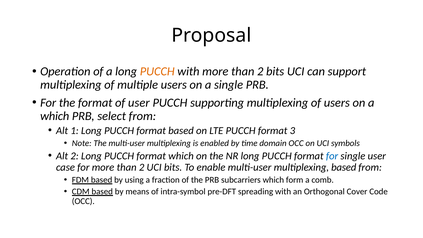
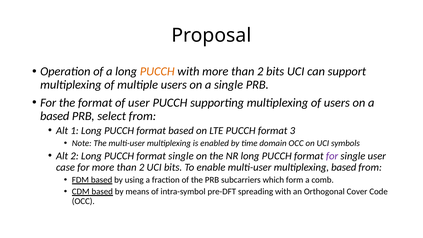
which: which -> based (55, 116)
format which: which -> single (181, 156)
for colour: blue -> purple (332, 156)
